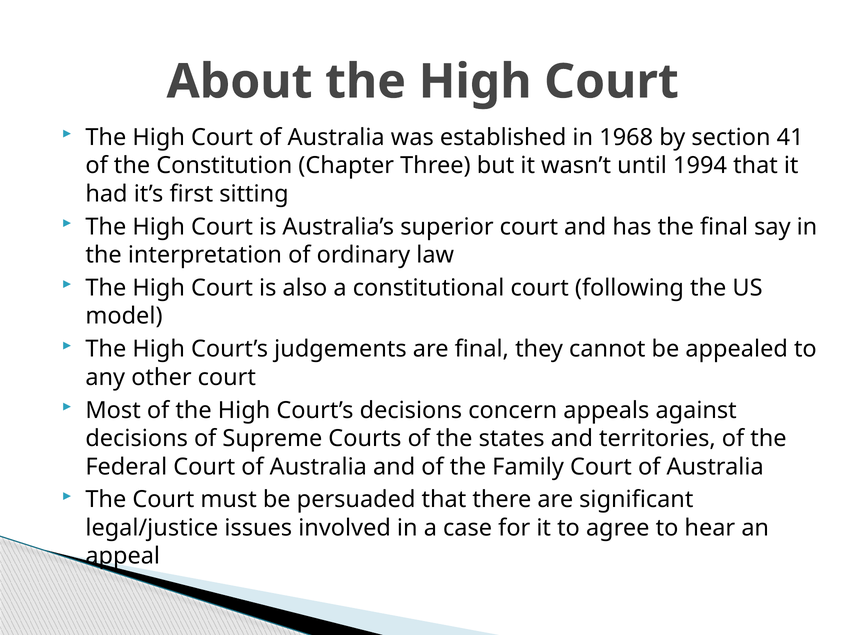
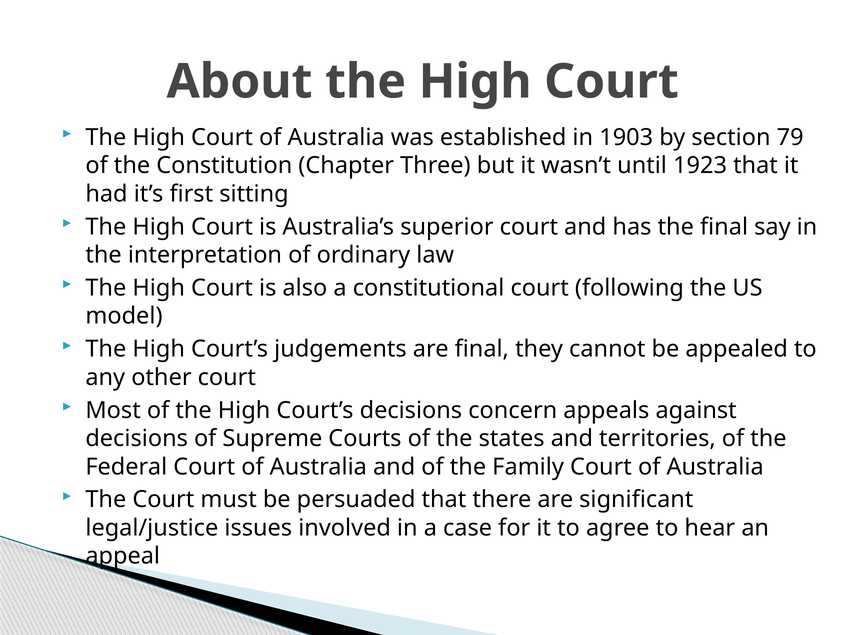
1968: 1968 -> 1903 (626, 137)
41: 41 -> 79 (790, 137)
1994: 1994 -> 1923 (700, 166)
